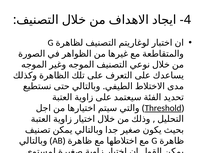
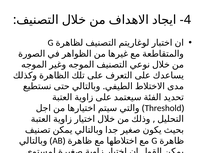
Threshold underline: present -> none (163, 108)
